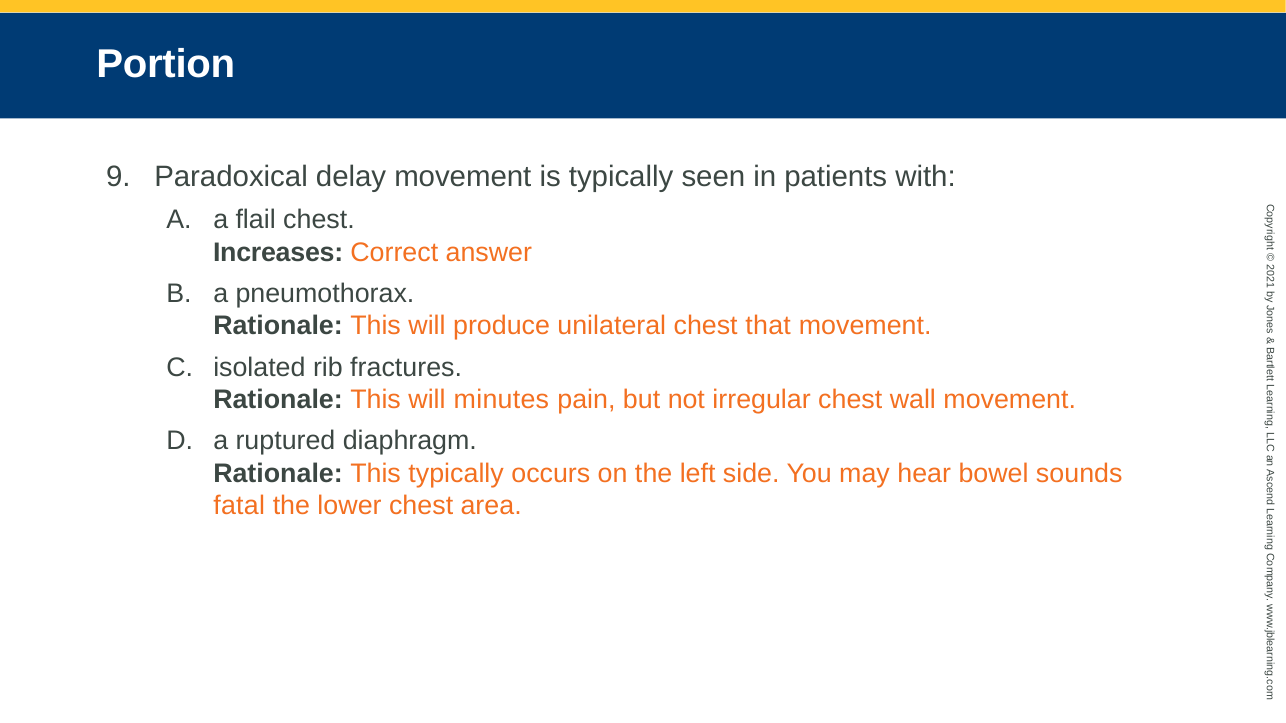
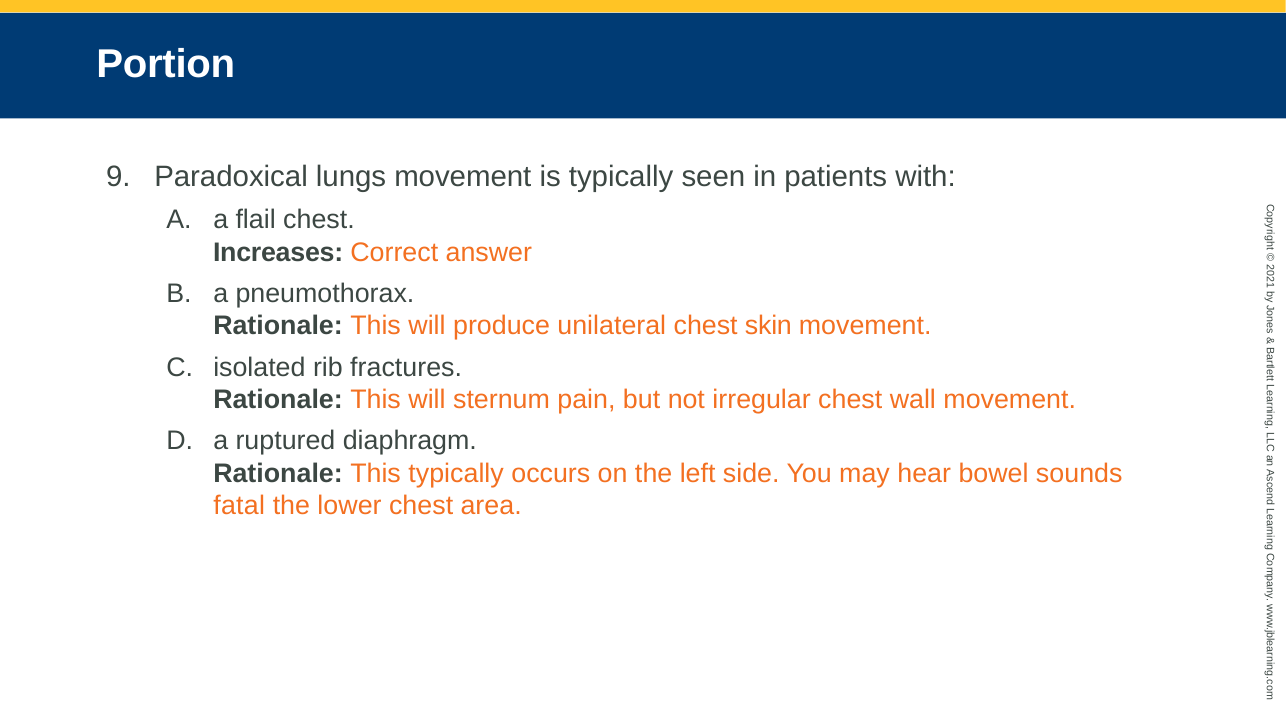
delay: delay -> lungs (351, 177)
that: that -> skin (768, 326)
minutes: minutes -> sternum (502, 400)
